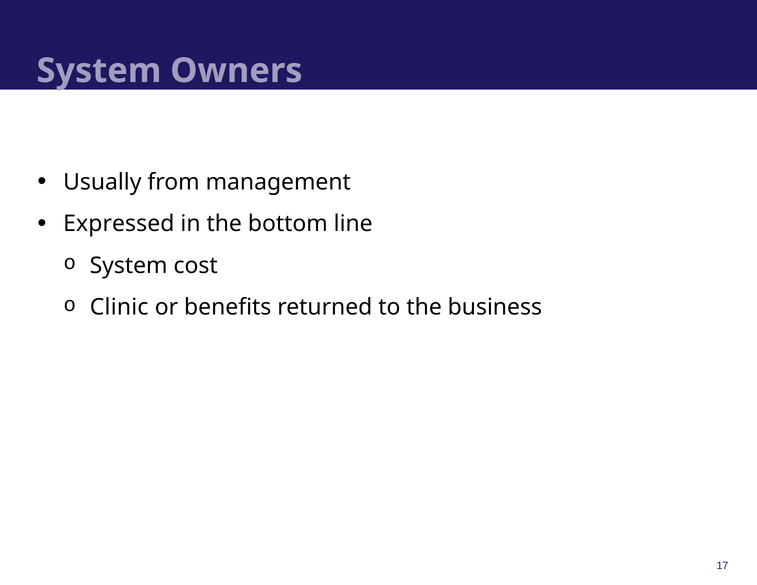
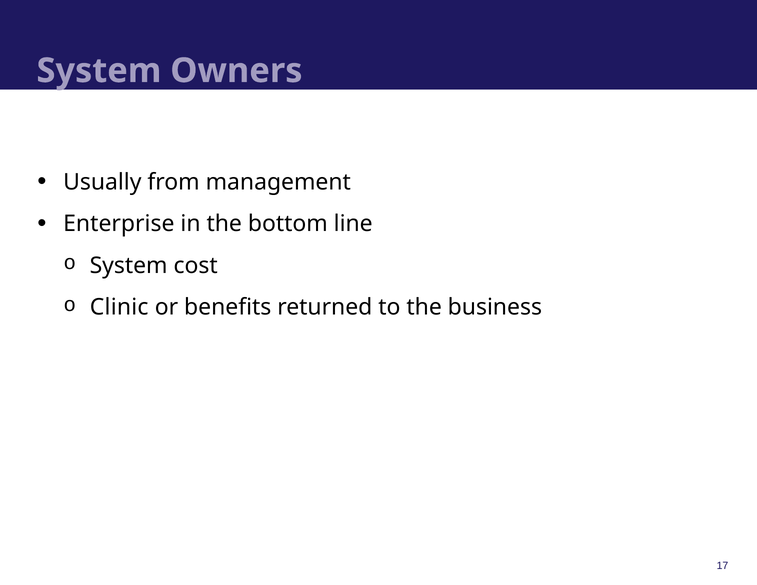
Expressed: Expressed -> Enterprise (119, 224)
